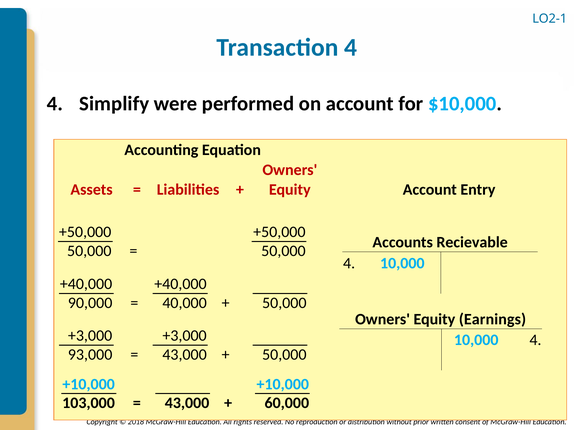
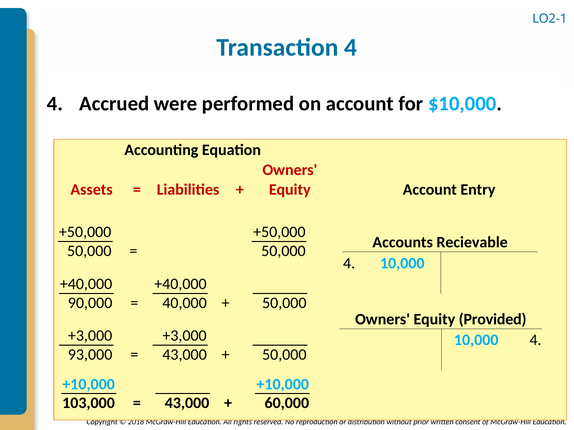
Simplify: Simplify -> Accrued (114, 104)
Earnings: Earnings -> Provided (493, 319)
